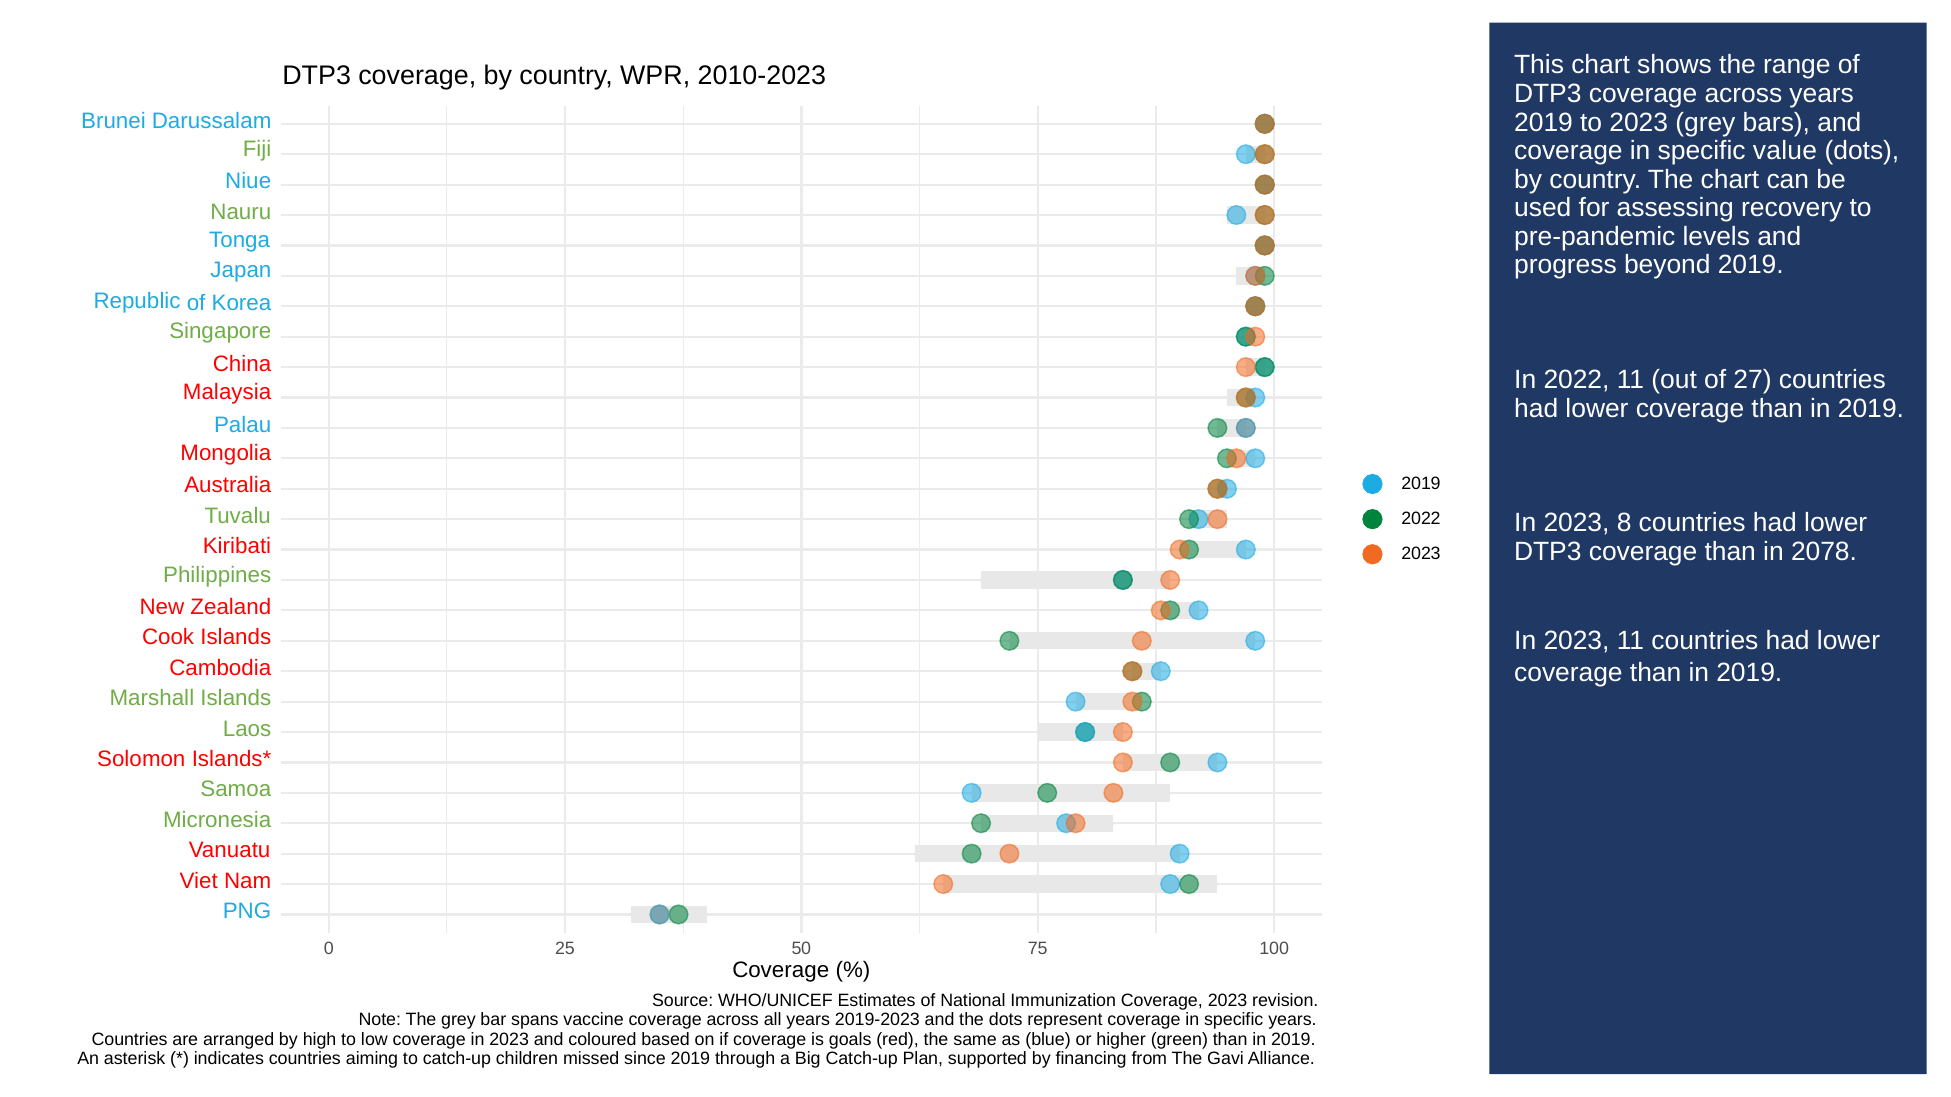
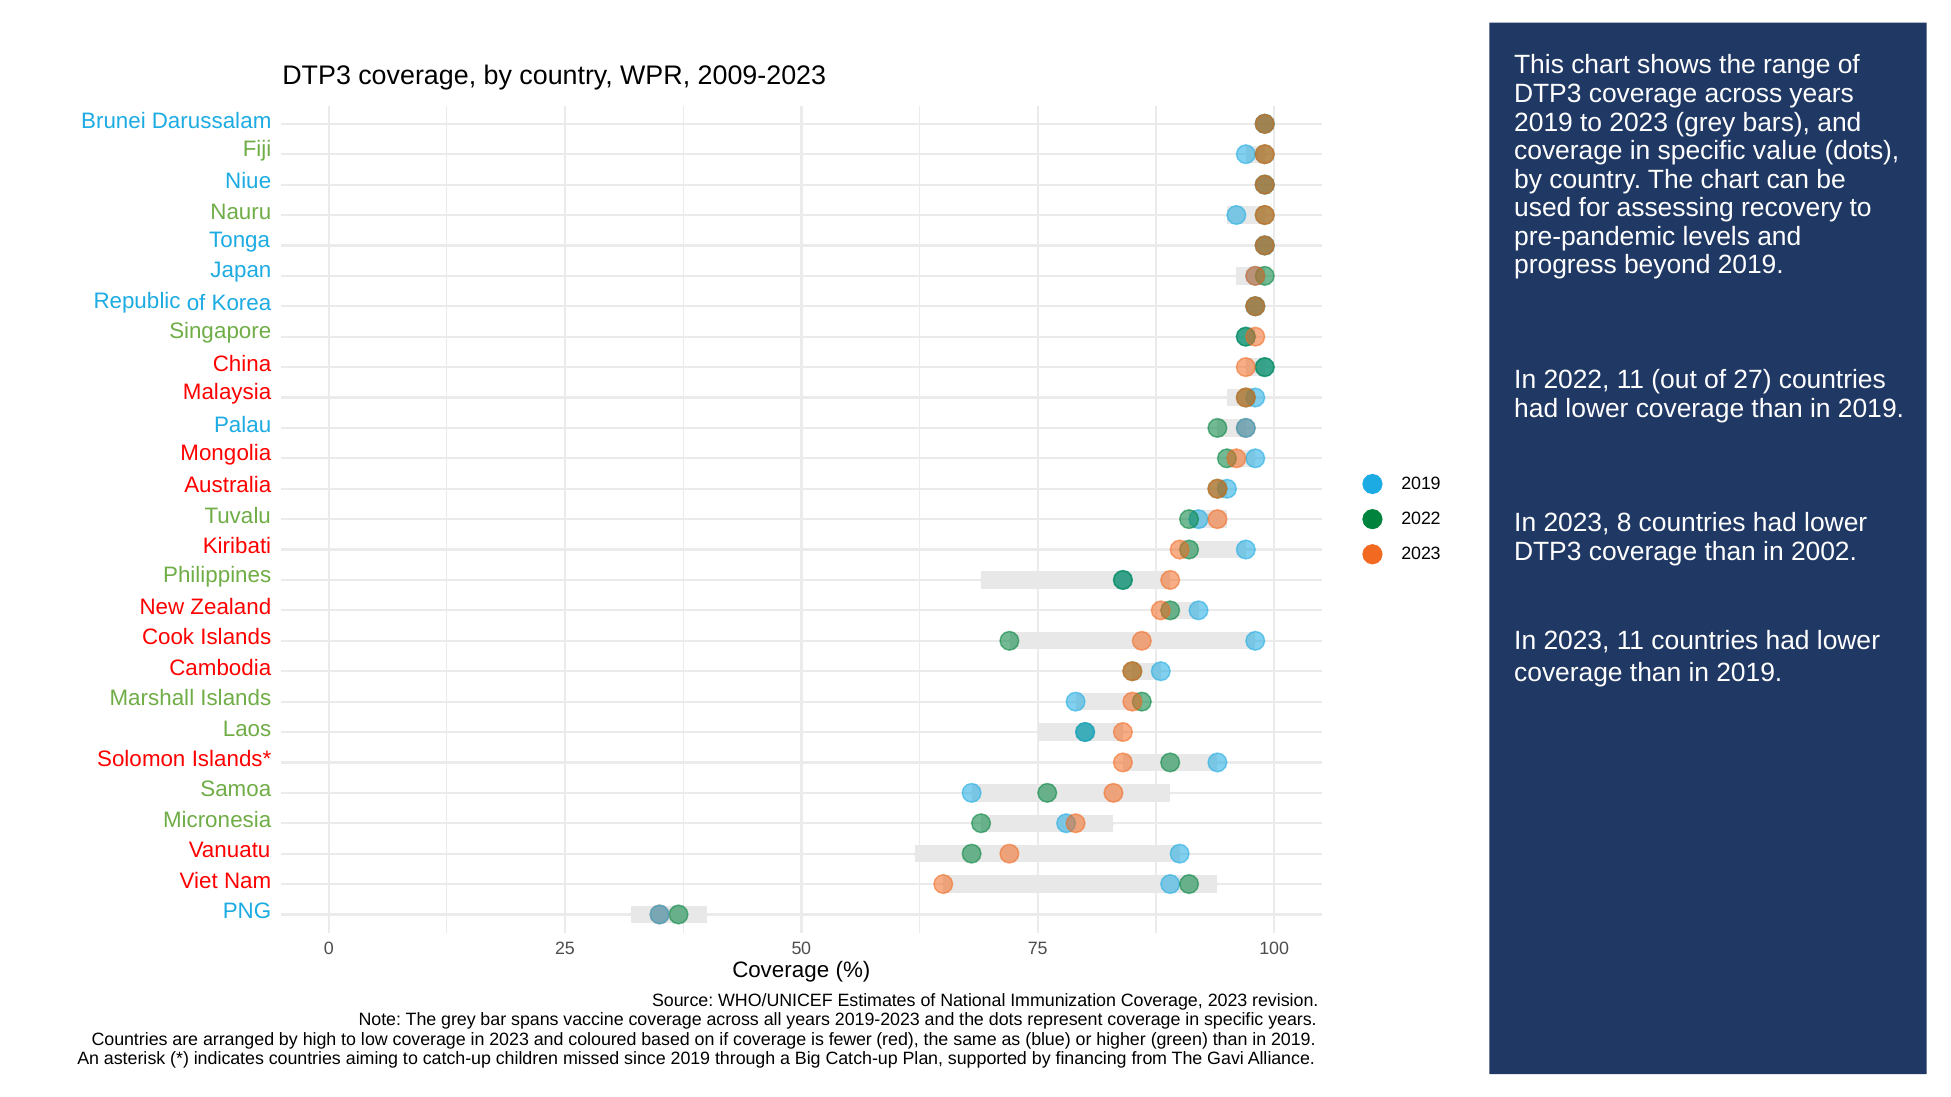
2010-2023: 2010-2023 -> 2009-2023 (762, 76)
2078: 2078 -> 2002 (1824, 552)
goals: goals -> fewer (850, 1040)
